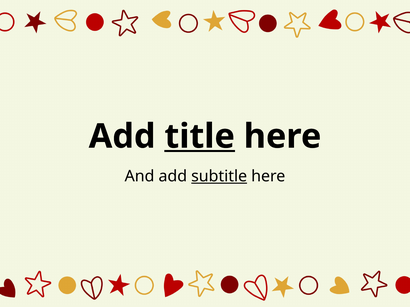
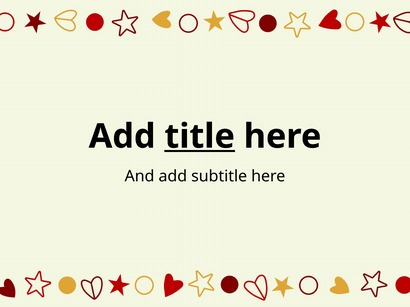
subtitle underline: present -> none (219, 177)
